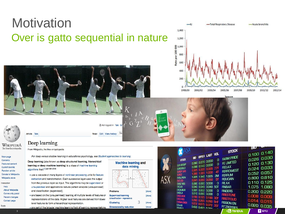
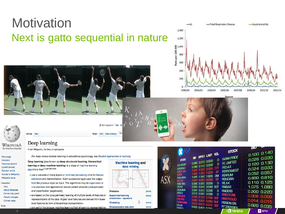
Over: Over -> Next (23, 38)
